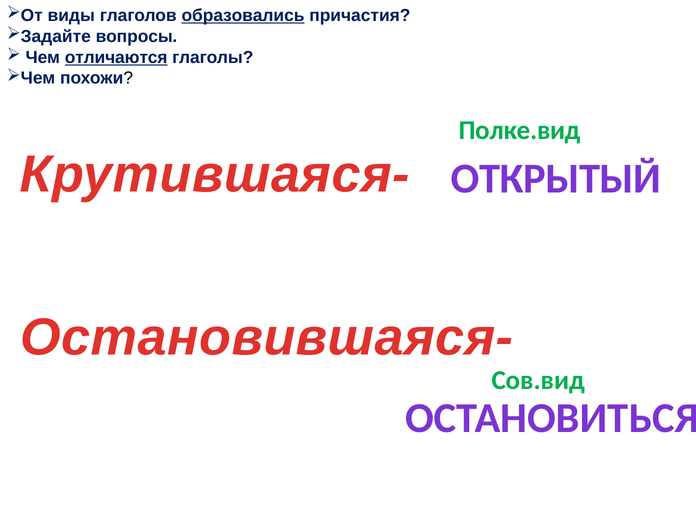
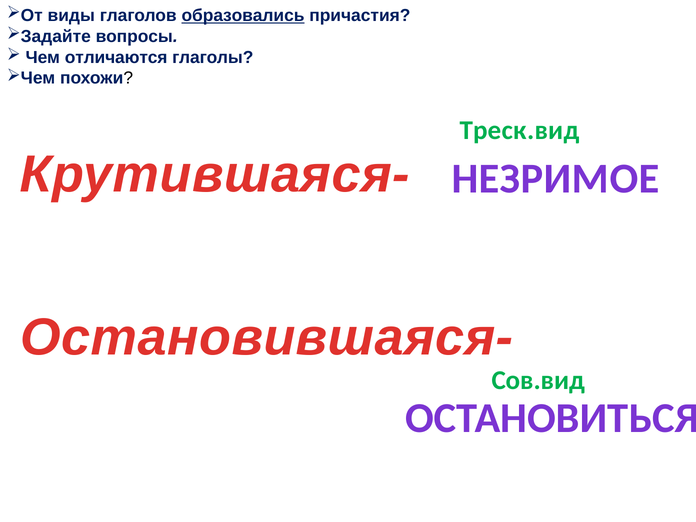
отличаются underline: present -> none (116, 57)
Полке.вид: Полке.вид -> Треск.вид (519, 130)
ОТКРЫТЫЙ: ОТКРЫТЫЙ -> НЕЗРИМОЕ (555, 179)
